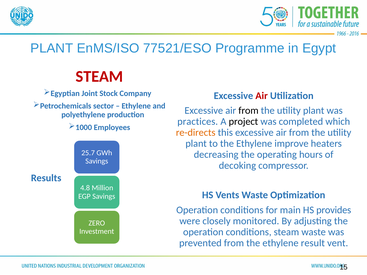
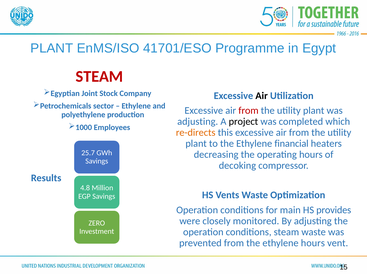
77521/ESO: 77521/ESO -> 41701/ESO (177, 48)
Air colour: red -> black (262, 96)
from colour: black -> red (248, 111)
practices: practices -> adjusting (198, 122)
improve: improve -> financial (292, 144)
ethylene result: result -> hours (313, 243)
